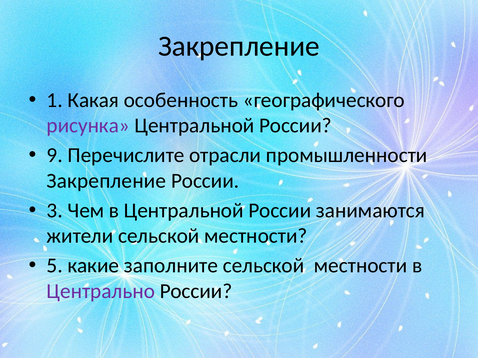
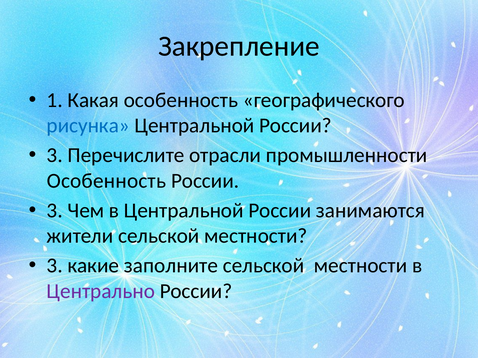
рисунка colour: purple -> blue (88, 126)
9: 9 -> 3 (55, 156)
Закрепление: Закрепление -> Особенность (106, 181)
5: 5 -> 3 (55, 266)
